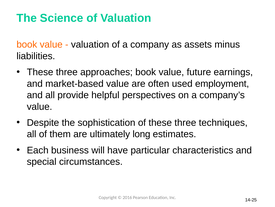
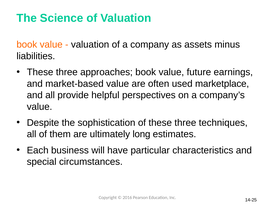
employment: employment -> marketplace (222, 83)
